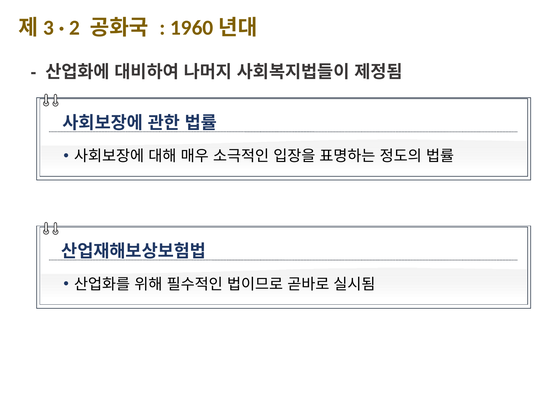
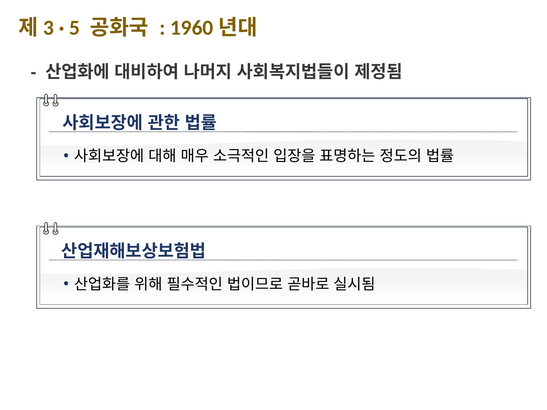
2: 2 -> 5 (75, 28)
